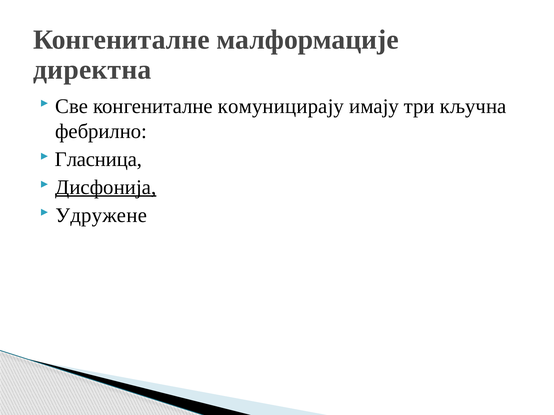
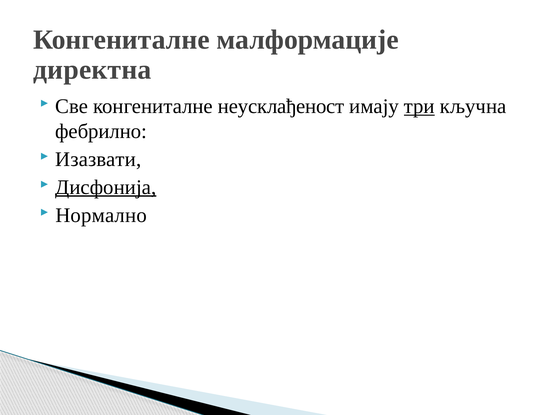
комуницирају: комуницирају -> неусклађеност (281, 106)
три underline: none -> present (419, 106)
Гласница: Гласница -> Изазвати (98, 159)
Удружене: Удружене -> Нормално (101, 215)
